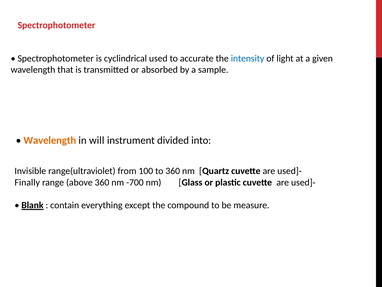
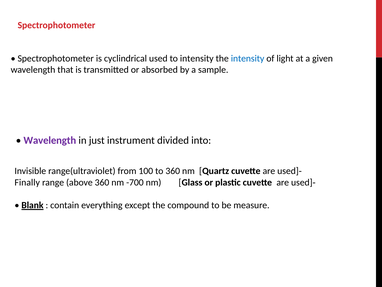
to accurate: accurate -> intensity (197, 58)
Wavelength colour: orange -> purple (50, 140)
will: will -> just (97, 140)
